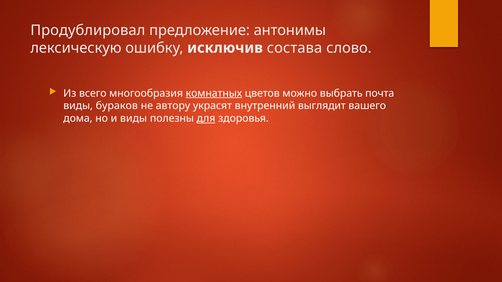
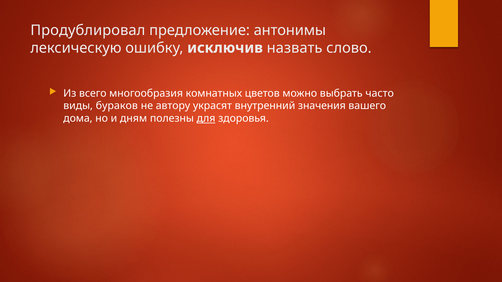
состава: состава -> назвать (295, 48)
комнатных underline: present -> none (214, 93)
почта: почта -> часто (380, 93)
выглядит: выглядит -> значения (322, 106)
и виды: виды -> дням (134, 119)
